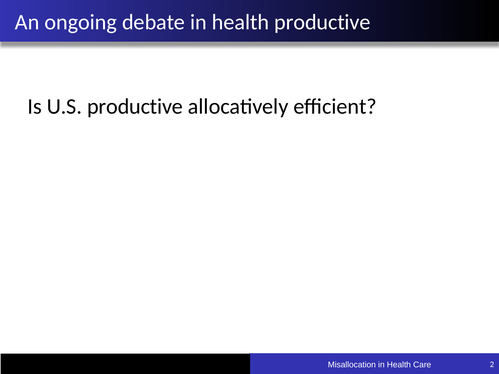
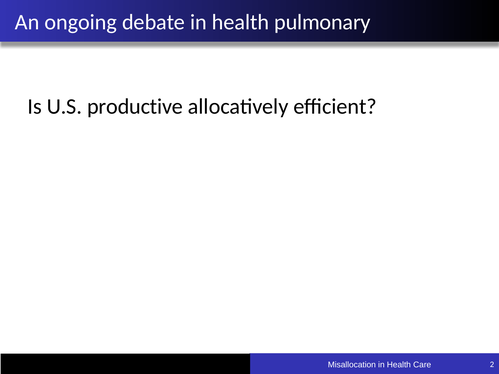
health productive: productive -> pulmonary (322, 22)
